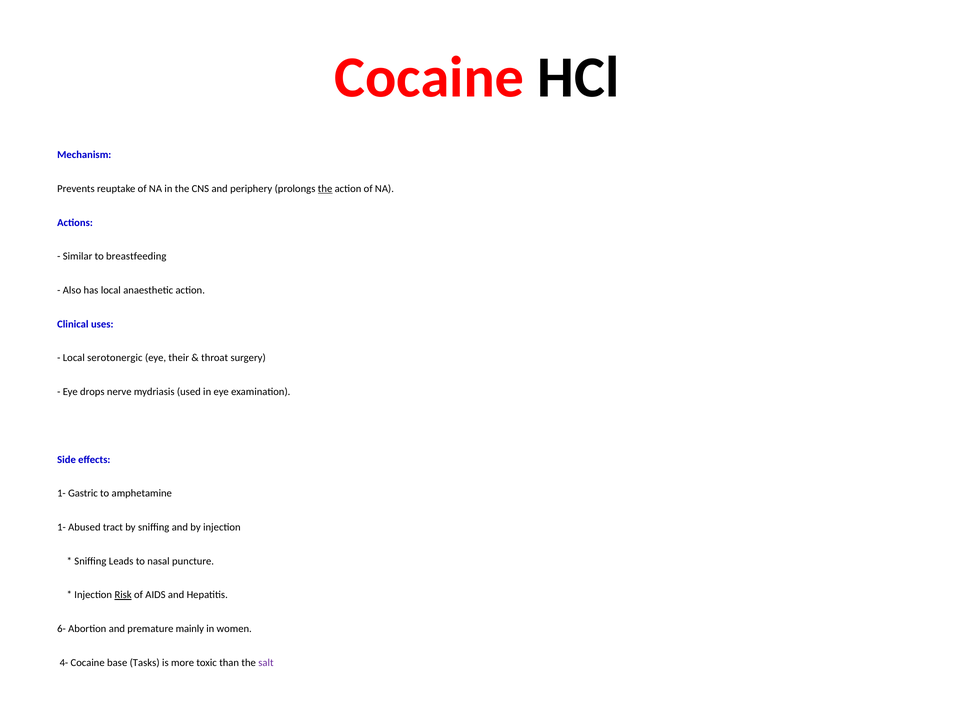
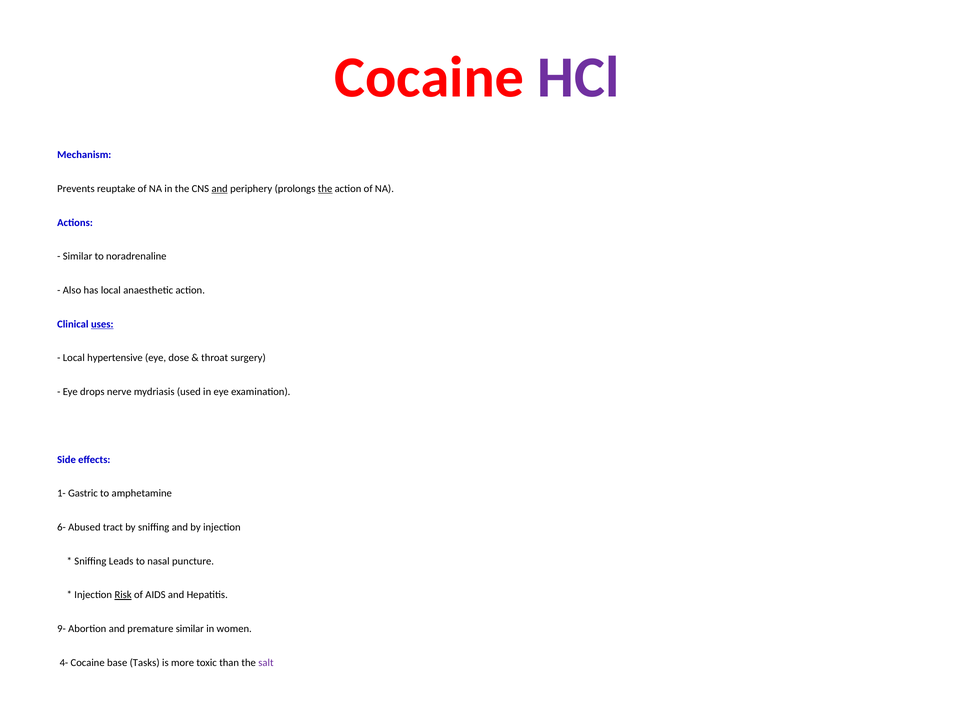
HCl colour: black -> purple (578, 78)
and underline: none -> present (220, 189)
breastfeeding: breastfeeding -> noradrenaline (136, 257)
uses underline: none -> present (102, 324)
serotonergic: serotonergic -> hypertensive (115, 358)
their: their -> dose (179, 358)
1-: 1- -> 6- (62, 528)
6-: 6- -> 9- (62, 629)
premature mainly: mainly -> similar (190, 629)
